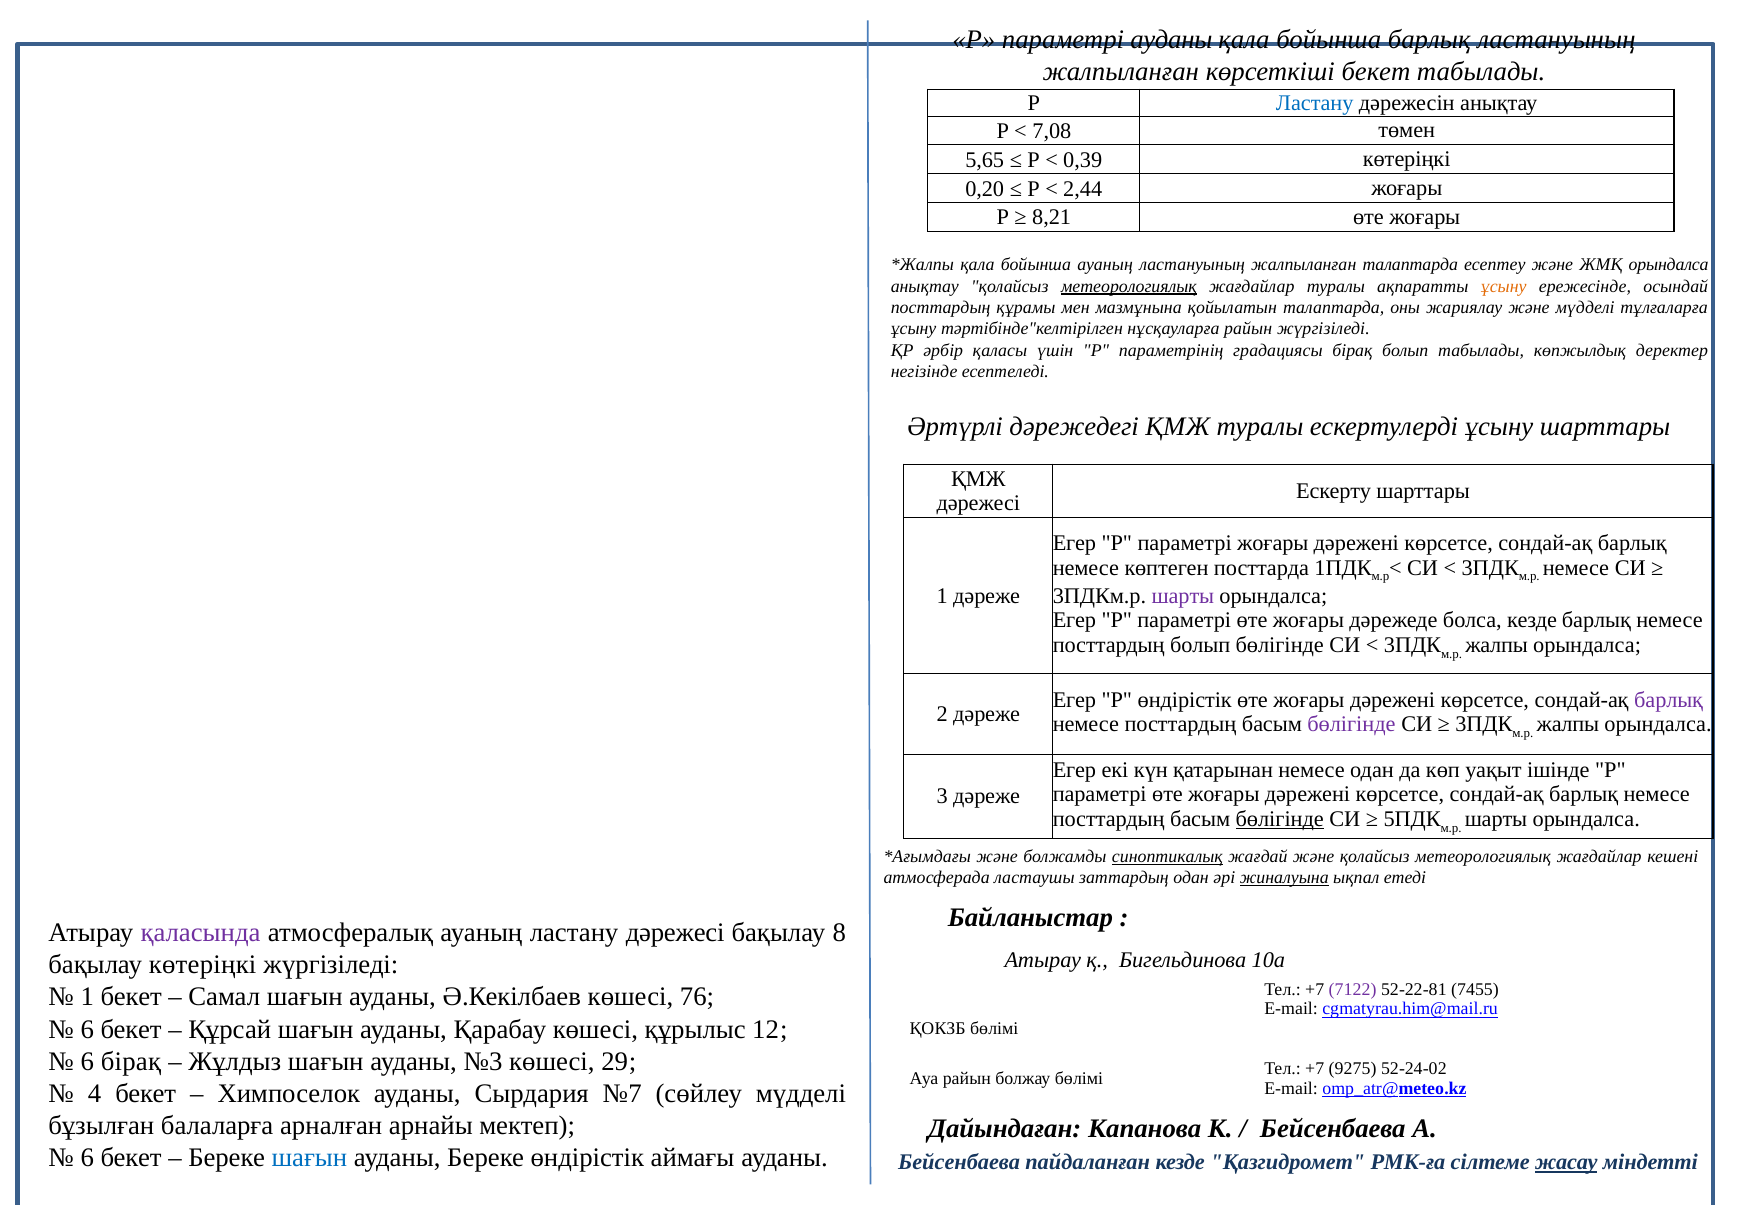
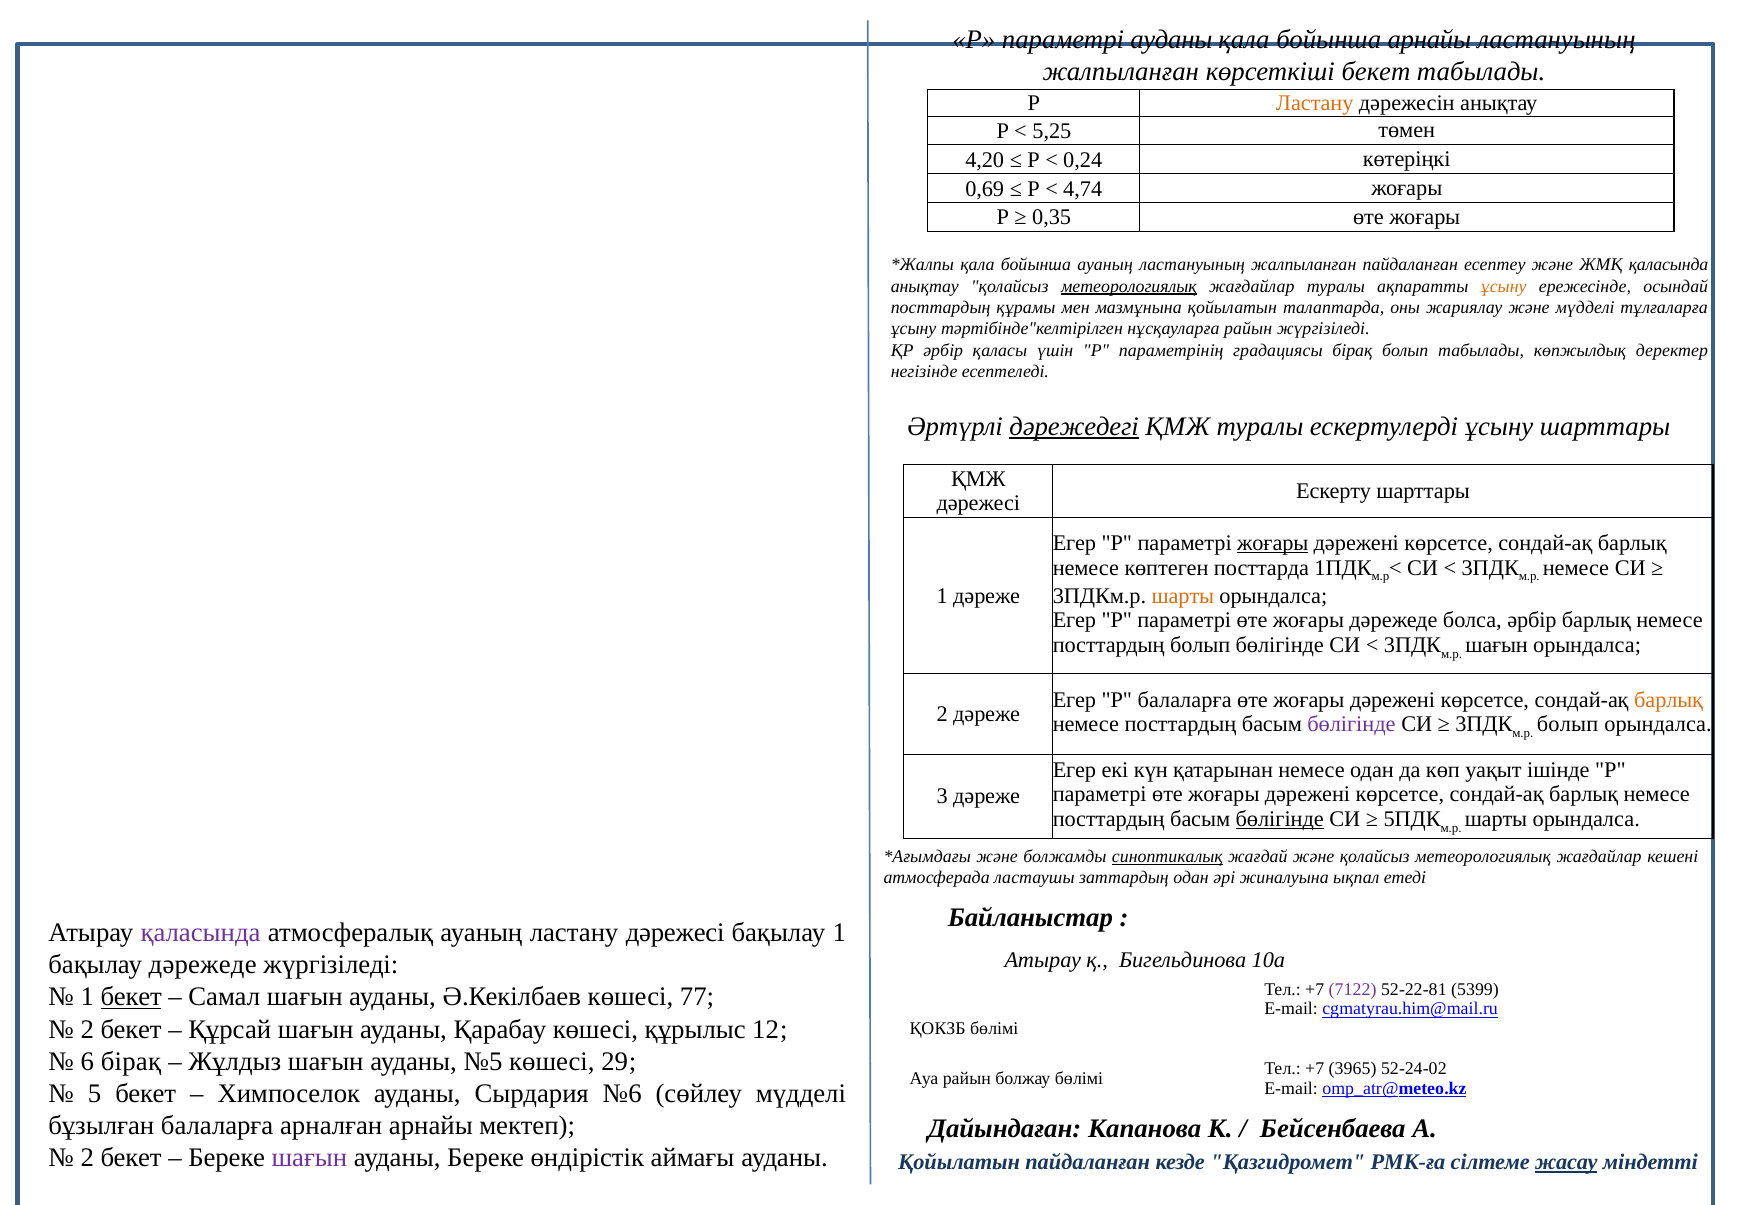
бойынша барлық: барлық -> арнайы (1429, 39)
Ластану colour: blue -> orange (1315, 103)
7,08: 7,08 -> 5,25 (1052, 132)
5,65: 5,65 -> 4,20 (985, 160)
0,39: 0,39 -> 0,24 (1083, 160)
0,20: 0,20 -> 0,69 (985, 189)
2,44: 2,44 -> 4,74 (1083, 189)
8,21: 8,21 -> 0,35 (1052, 218)
жалпыланған талаптарда: талаптарда -> пайдаланған (1410, 265)
ЖМҚ орындалса: орындалса -> қаласында (1669, 265)
дәрежедегі underline: none -> present (1074, 427)
жоғары underline: none -> present (1273, 543)
шарты colour: purple -> orange (1183, 596)
болса кезде: кезде -> әрбір (1532, 621)
жалпы: жалпы -> шағын (1497, 645)
Р өндірістік: өндірістік -> балаларға (1185, 700)
барлық colour: purple -> orange (1669, 700)
жалпы: жалпы -> болып (1568, 725)
жиналуына underline: present -> none (1284, 878)
бақылау 8: 8 -> 1 (839, 933)
бақылау көтеріңкі: көтеріңкі -> дәрежеде (203, 965)
7455: 7455 -> 5399 (1475, 990)
бекет underline: none -> present (131, 997)
76: 76 -> 77 (697, 997)
6: 6 -> 2 (87, 1029)
№3: №3 -> №5 (483, 1062)
9275: 9275 -> 3965 (1353, 1069)
4: 4 -> 5 (95, 1094)
№7: №7 -> №6 (622, 1094)
6: 6 -> 2 (87, 1158)
шағын colour: blue -> purple (309, 1158)
Бейсенбаева: Бейсенбаева -> Қойылатын (959, 1163)
